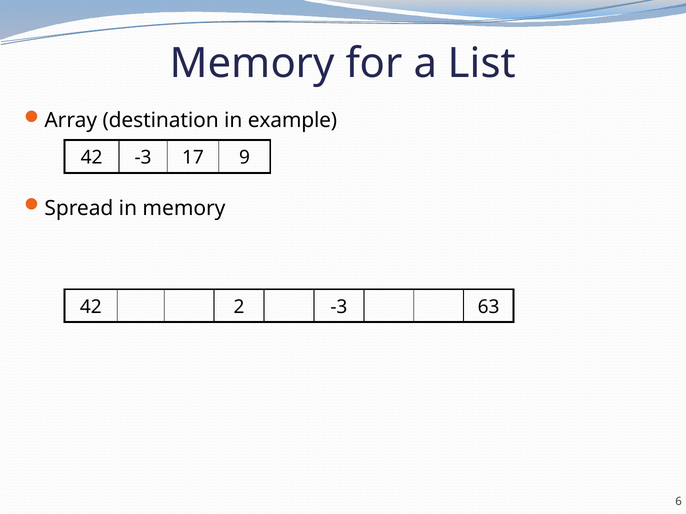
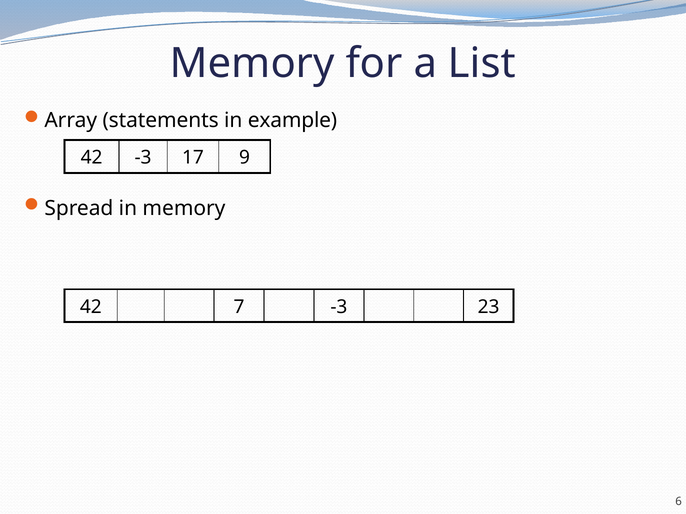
destination: destination -> statements (161, 120)
2: 2 -> 7 (239, 307)
63: 63 -> 23 (489, 307)
